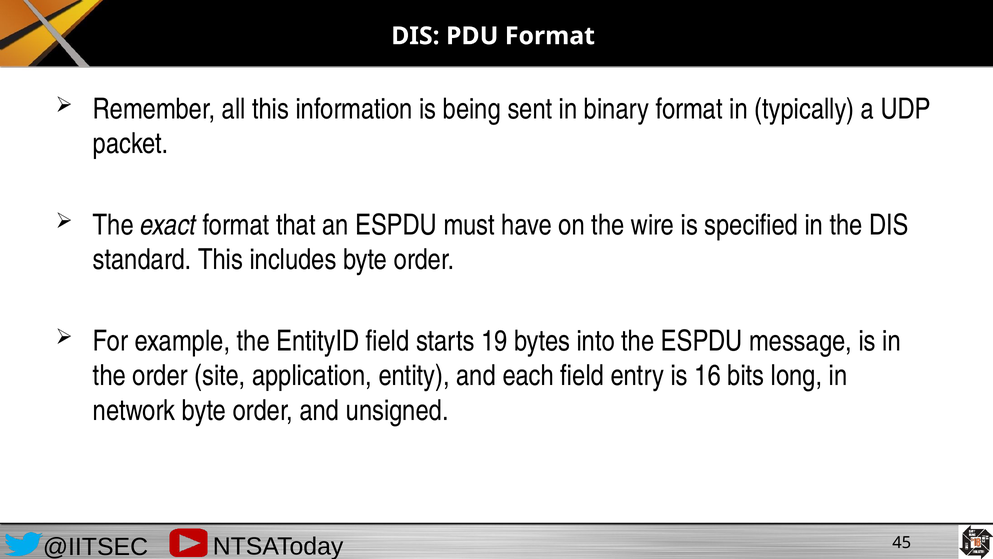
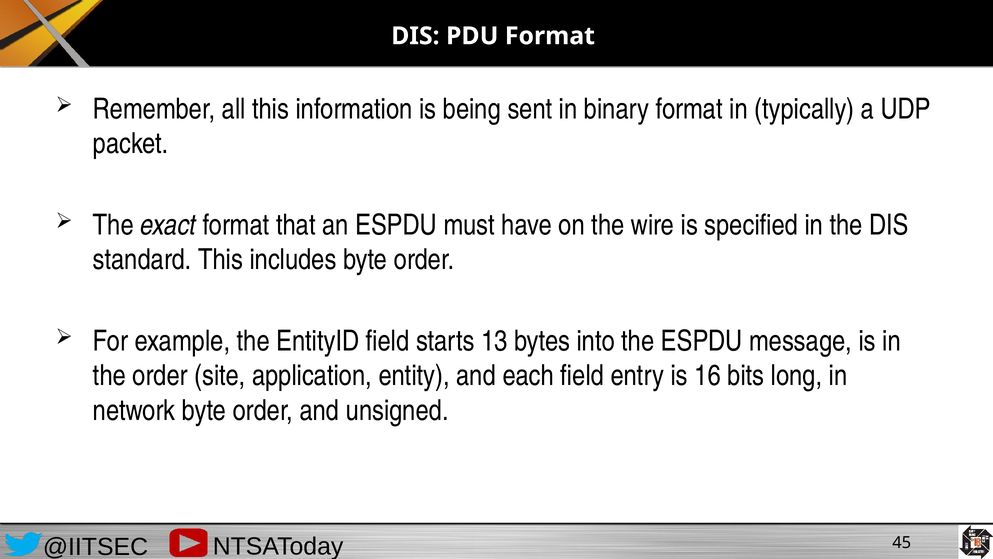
19: 19 -> 13 (494, 341)
